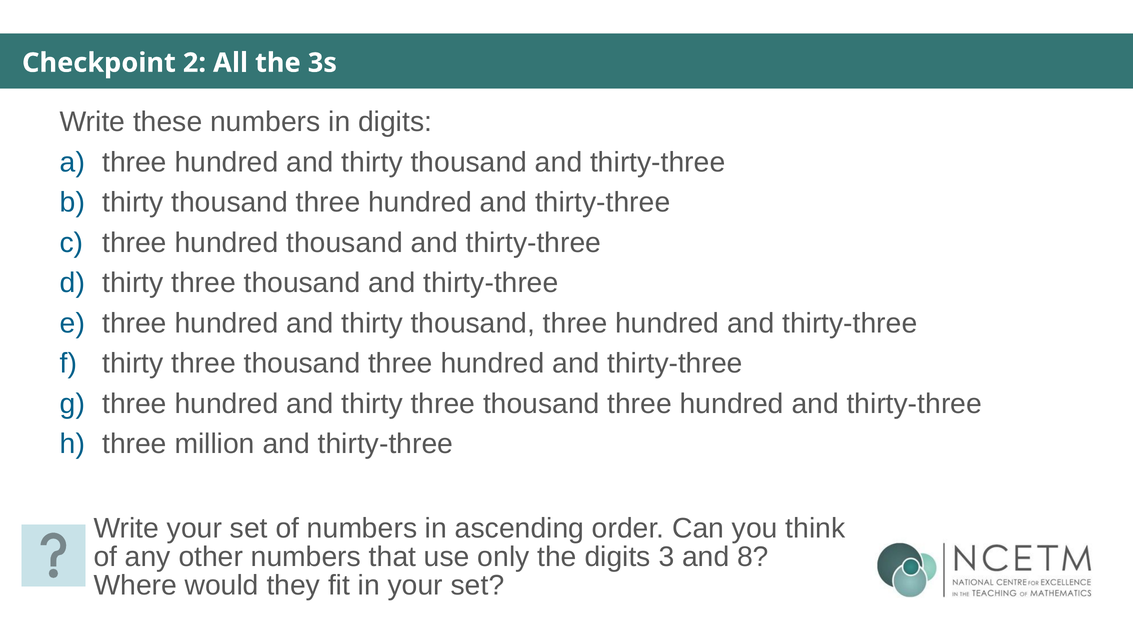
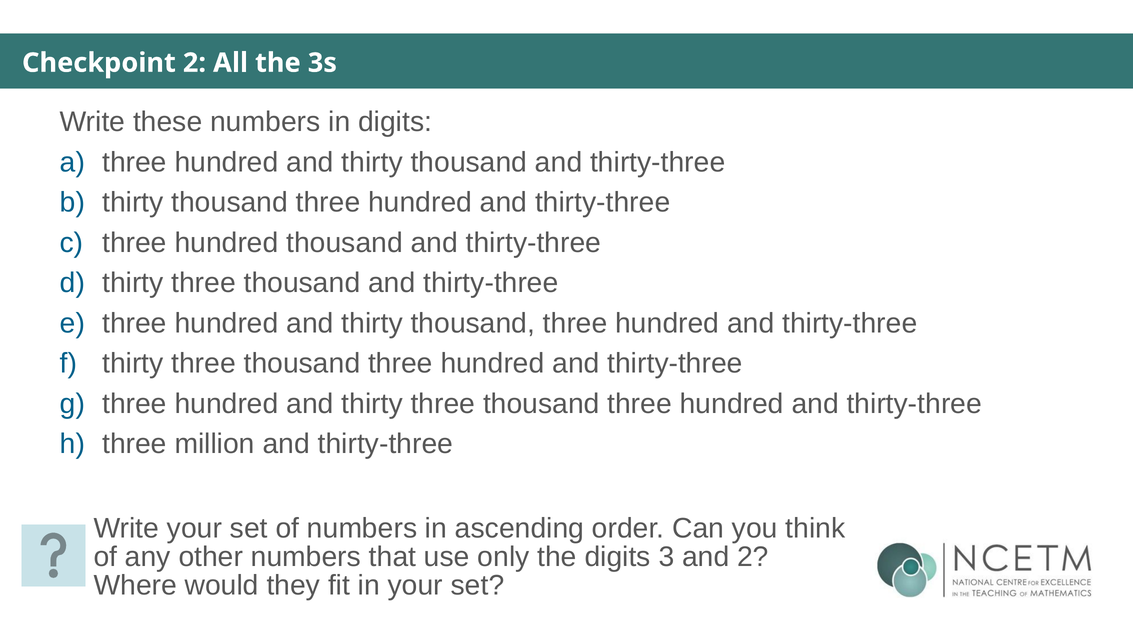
and 8: 8 -> 2 (753, 557)
